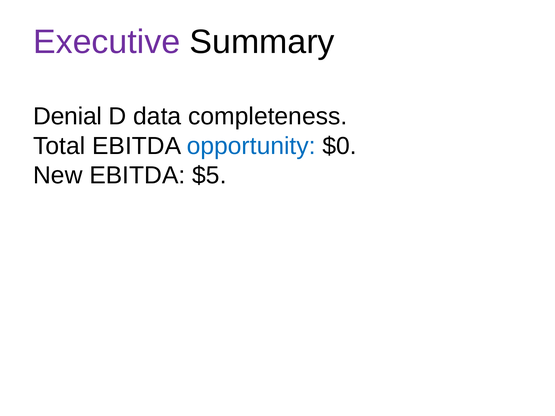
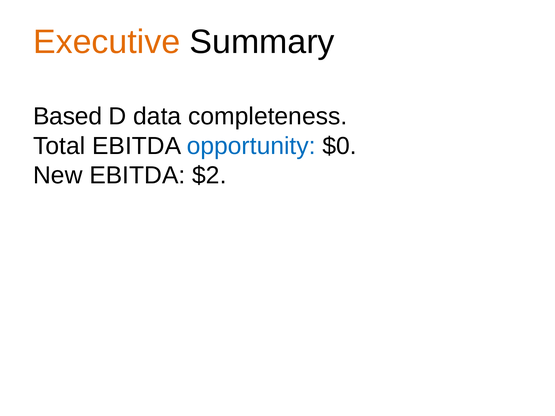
Executive colour: purple -> orange (107, 42)
Denial: Denial -> Based (68, 116)
$5: $5 -> $2 (209, 176)
